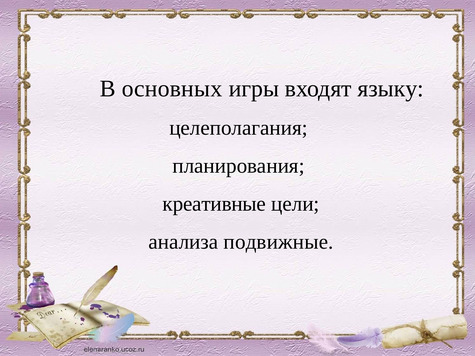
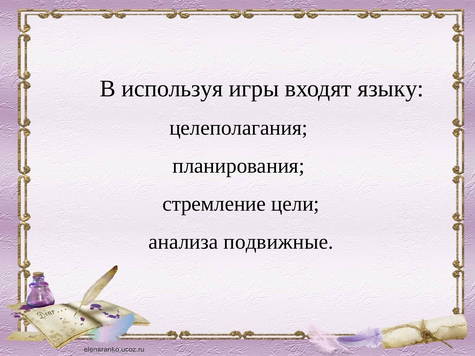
основных: основных -> используя (172, 89)
креативные: креативные -> стремление (214, 204)
